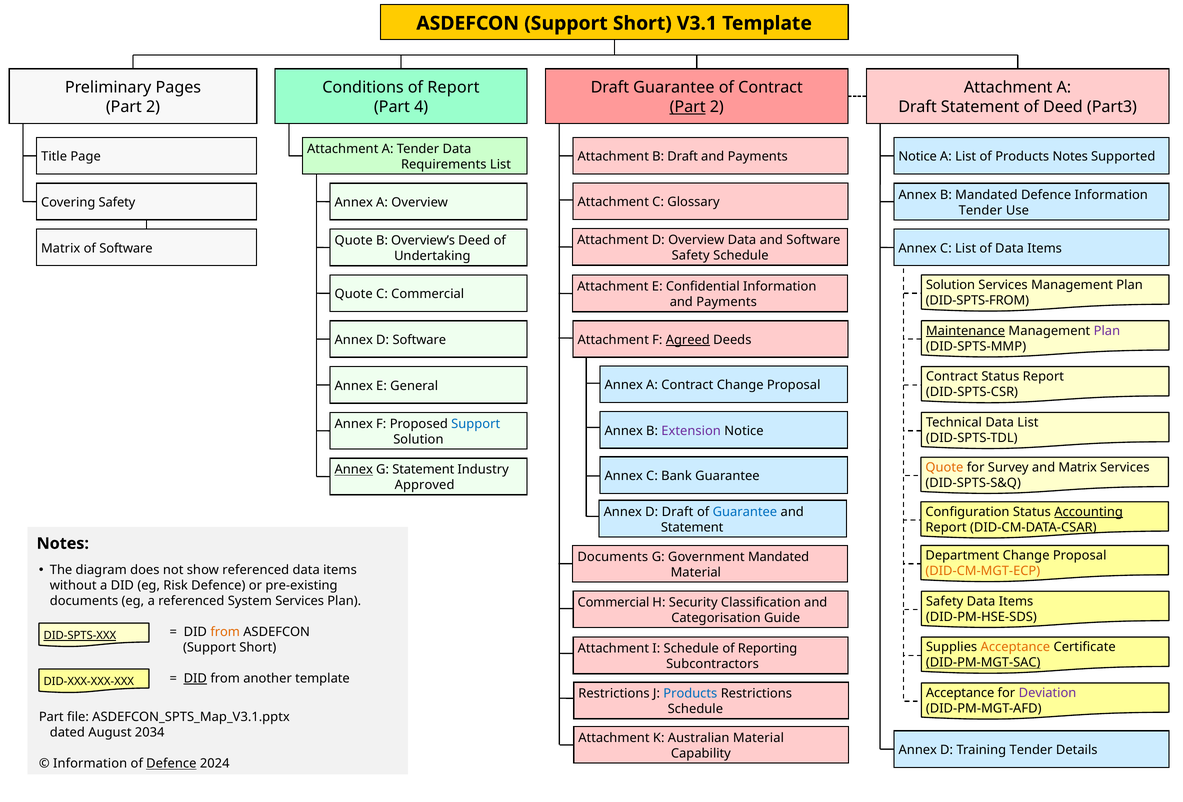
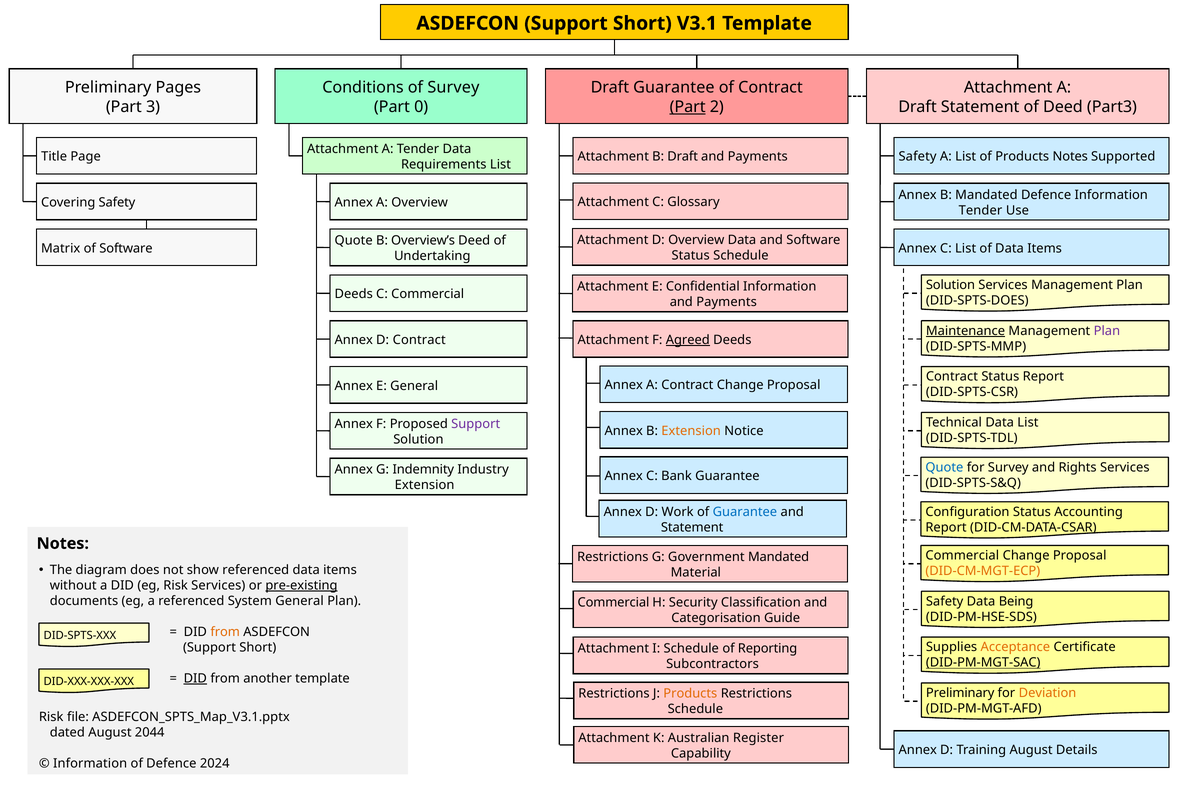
of Report: Report -> Survey (453, 88)
2: 2 -> 3 (153, 107)
4: 4 -> 0 (421, 107)
Notice: Notice -> Safety (918, 157)
Safety: Safety -> Status (691, 256)
Quote: Quote -> Deeds (354, 294)
DID-SPTS-FROM: DID-SPTS-FROM -> DID-SPTS-DOES (977, 301)
D Software: Software -> Contract (419, 340)
Support colour: blue -> purple (476, 424)
Extension colour: purple -> orange (691, 431)
Quote colour: orange -> blue (944, 468)
and Matrix: Matrix -> Rights (1078, 468)
Annex underline: present -> none (354, 470)
G Statement: Statement -> Indemnity (423, 470)
Approved: Approved -> Extension (425, 485)
D Draft: Draft -> Work (678, 512)
Accounting underline: present -> none (1089, 512)
Department: Department -> Commercial (962, 556)
Documents: Documents -> Restrictions (613, 557)
Risk Defence: Defence -> Services (218, 586)
pre-existing underline: none -> present (301, 586)
System Services: Services -> General (300, 601)
Safety Data Items: Items -> Being (1016, 602)
DID-SPTS-XXX underline: present -> none (80, 636)
Acceptance: Acceptance -> Preliminary (960, 693)
Deviation colour: purple -> orange (1048, 693)
Products colour: blue -> orange (690, 694)
Part: Part -> Risk (51, 717)
2034: 2034 -> 2044 (150, 733)
Australian Material: Material -> Register (758, 738)
Training Tender: Tender -> August (1031, 750)
Defence underline: present -> none (171, 764)
